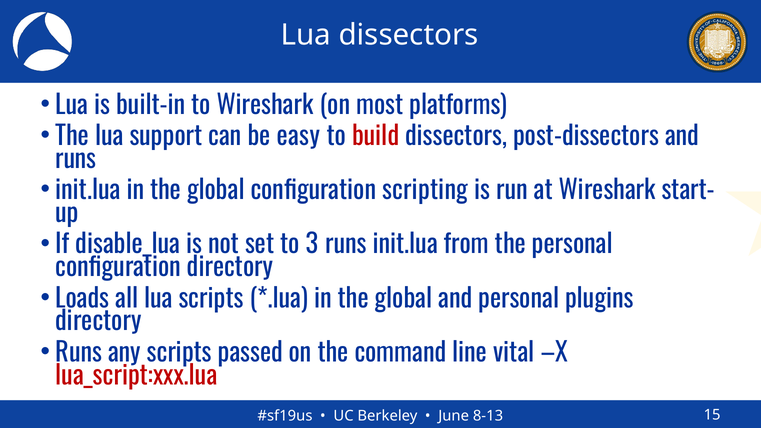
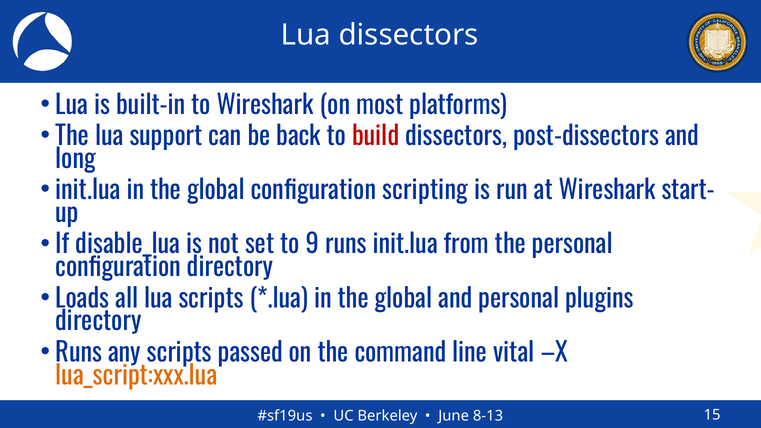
easy: easy -> back (299, 137)
runs: runs -> long (76, 159)
3: 3 -> 9 (312, 245)
lua_script:xxx.lua colour: red -> orange (136, 376)
